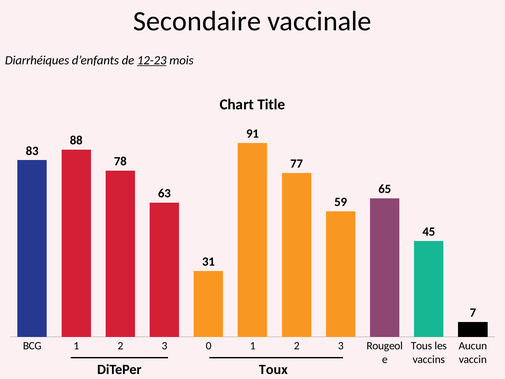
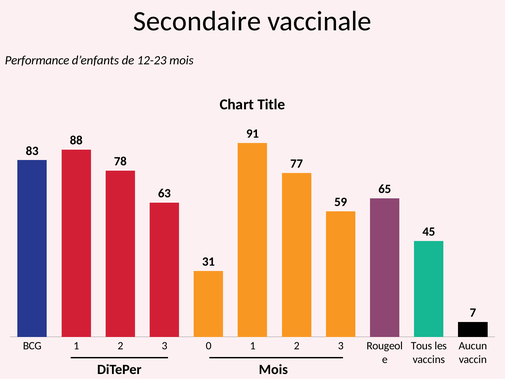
Diarrhéiques: Diarrhéiques -> Performance (37, 60)
12-23 underline: present -> none (152, 60)
DiTePer Toux: Toux -> Mois (273, 369)
